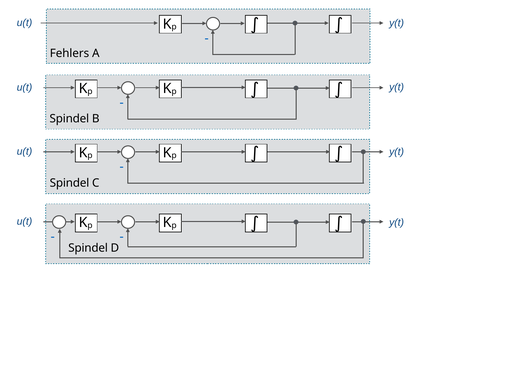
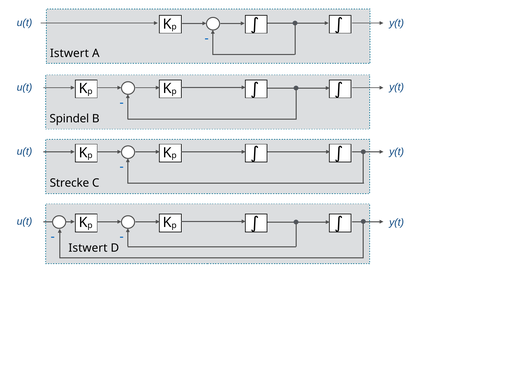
Fehlers: Fehlers -> Istwert (69, 53)
Spindel: Spindel -> Strecke (69, 183)
Spindel: Spindel -> Istwert (88, 248)
